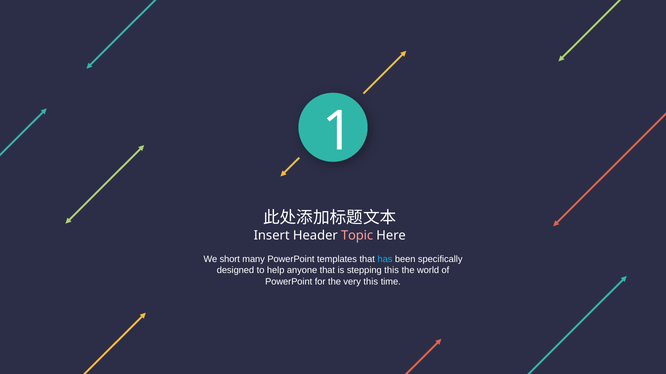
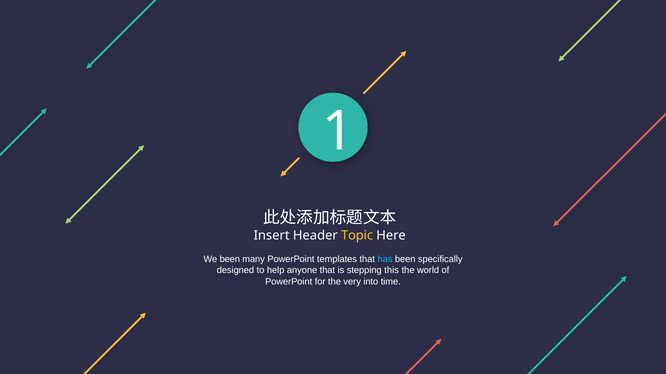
Topic colour: pink -> yellow (357, 236)
We short: short -> been (230, 260)
very this: this -> into (371, 282)
